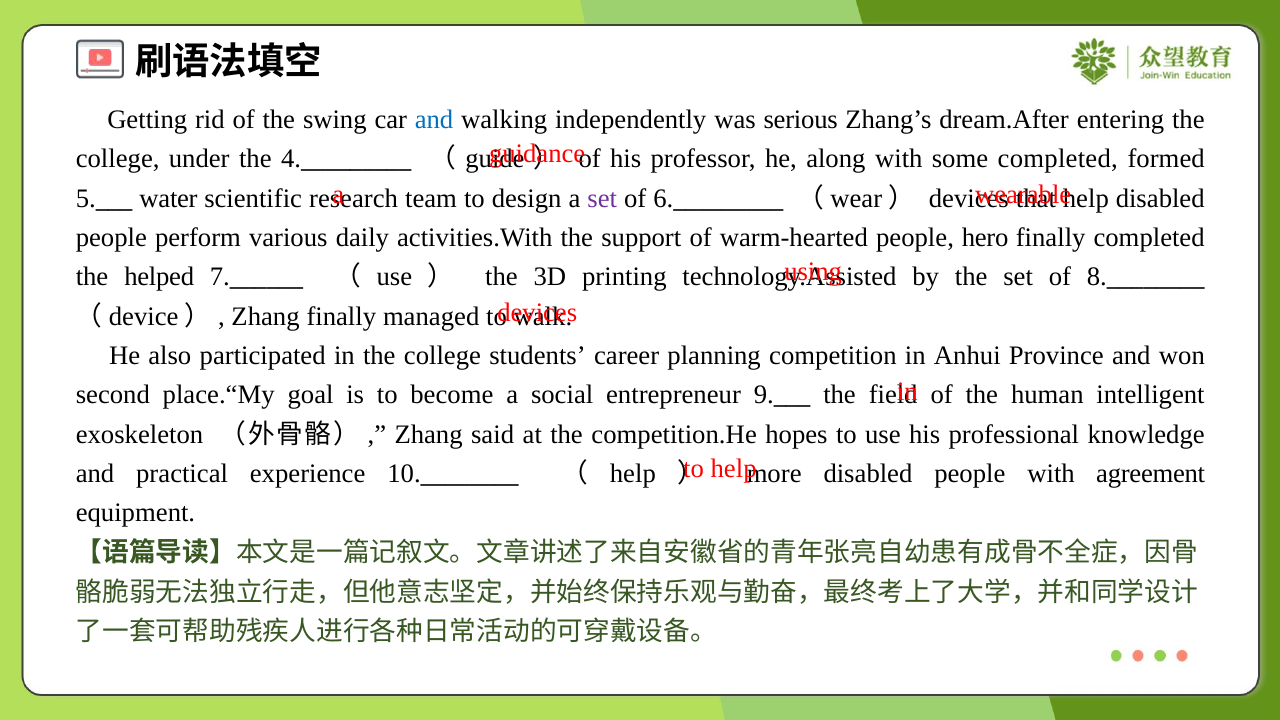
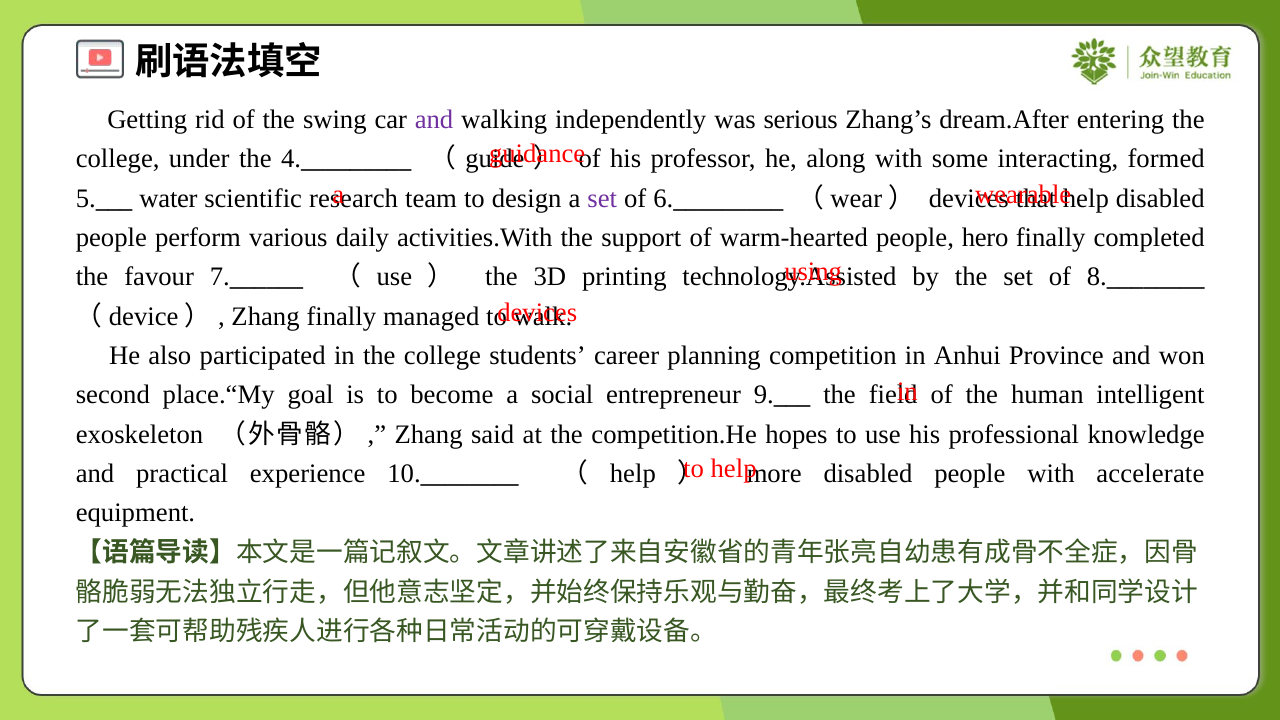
and colour: blue -> purple (434, 120)
some completed: completed -> interacting (1058, 159)
helped: helped -> favour (159, 277)
agreement: agreement -> accelerate (1150, 474)
